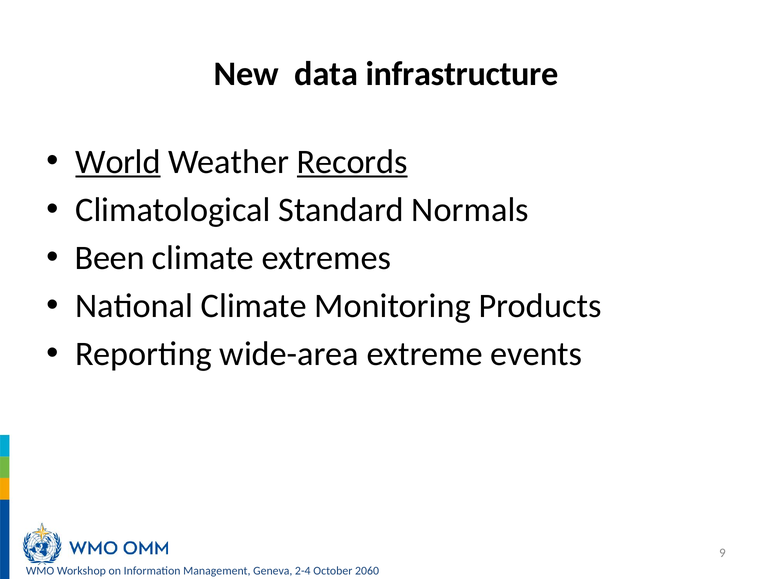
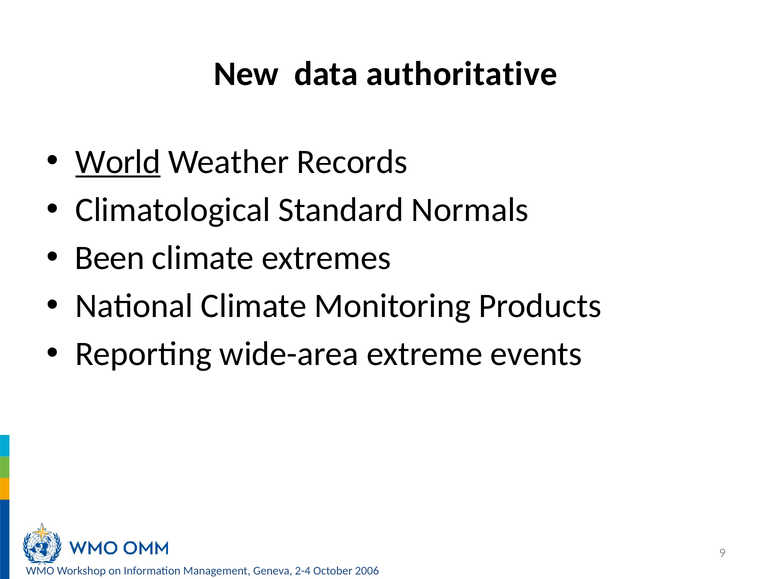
infrastructure: infrastructure -> authoritative (462, 74)
Records underline: present -> none (352, 162)
2060: 2060 -> 2006 (367, 571)
